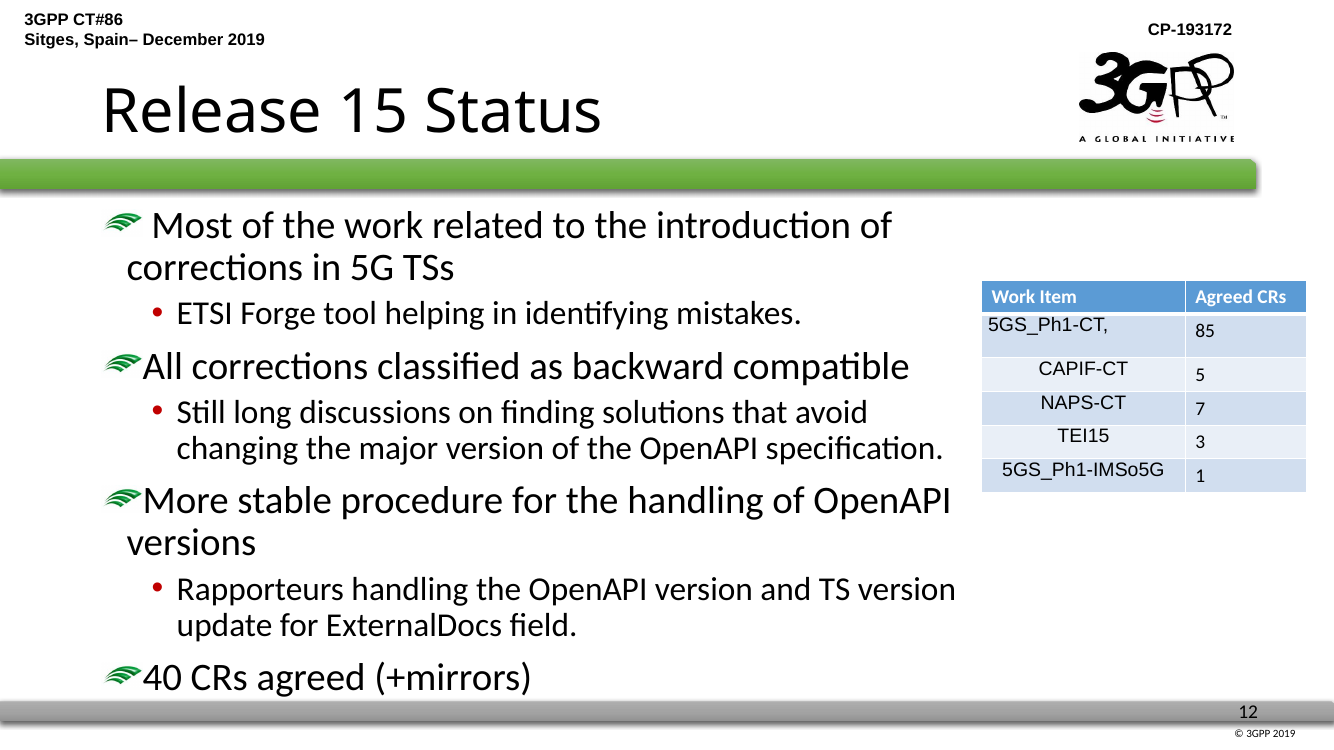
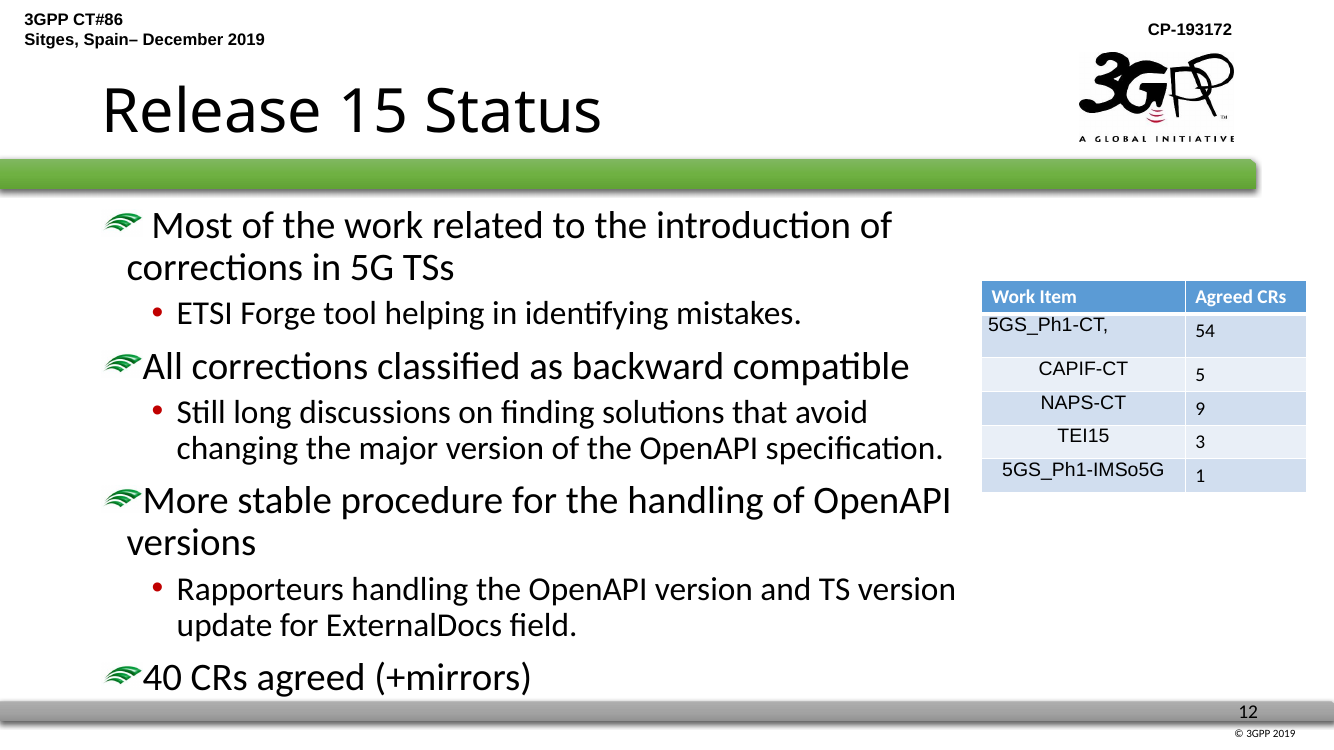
85: 85 -> 54 (1205, 331)
7: 7 -> 9 (1200, 409)
